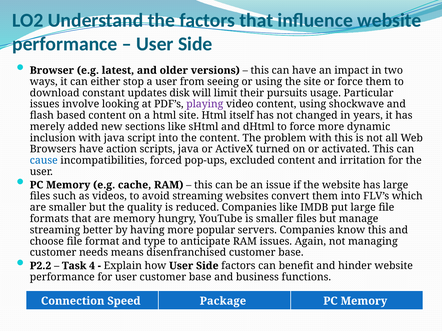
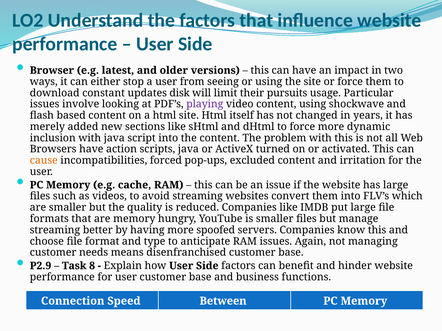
cause colour: blue -> orange (44, 161)
popular: popular -> spoofed (216, 230)
P2.2: P2.2 -> P2.9 (41, 266)
4: 4 -> 8 (92, 266)
Package: Package -> Between (223, 301)
